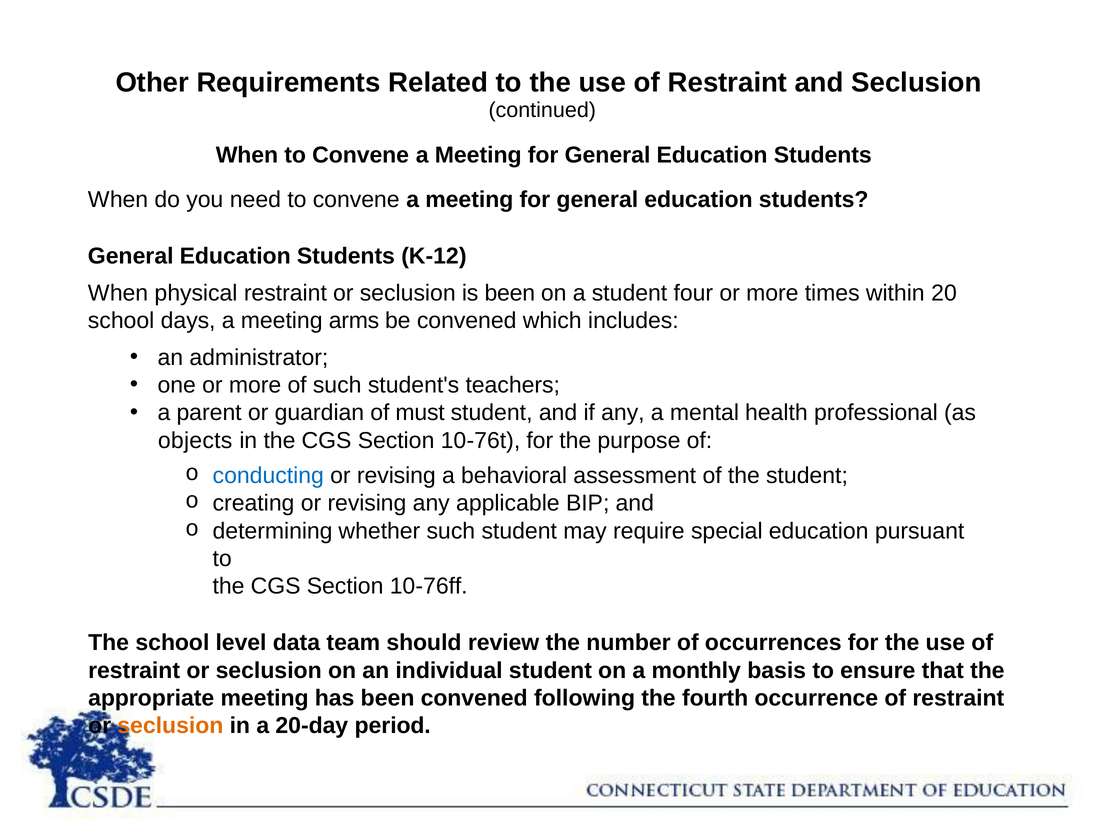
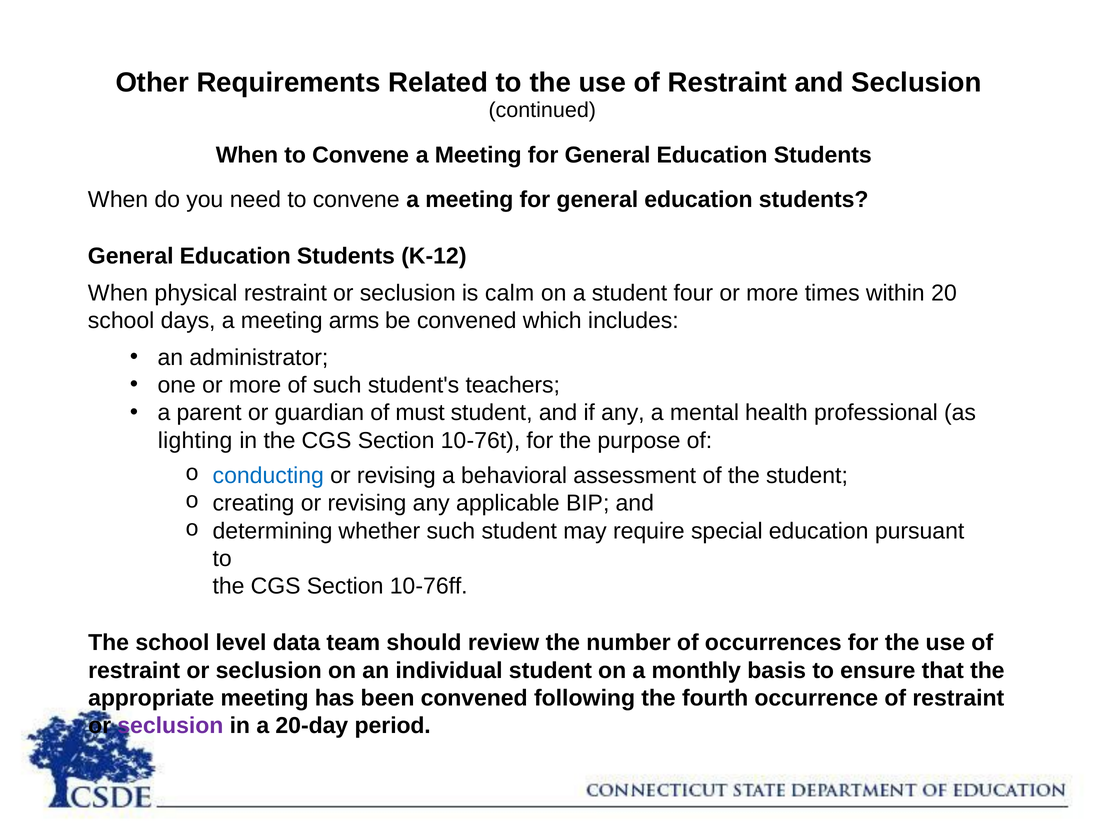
is been: been -> calm (510, 293)
objects: objects -> lighting (195, 440)
seclusion colour: orange -> purple (170, 725)
